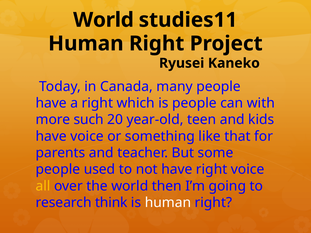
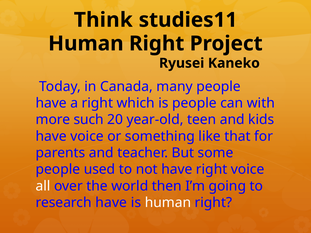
World: World -> Think (103, 20)
all colour: yellow -> white (43, 186)
research think: think -> have (111, 203)
